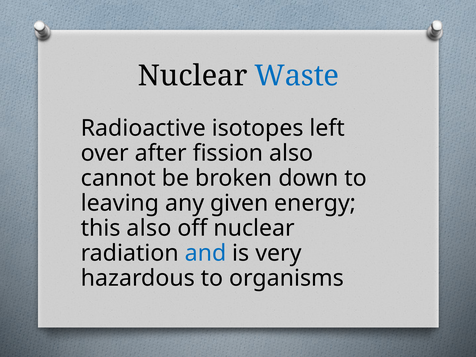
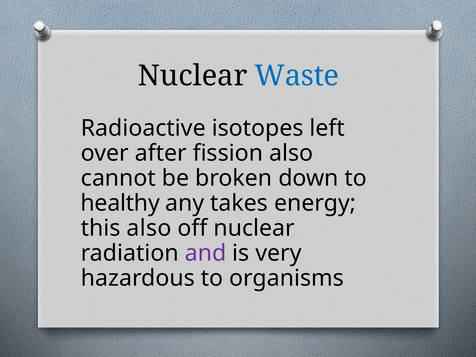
leaving: leaving -> healthy (120, 203)
given: given -> takes (239, 203)
and colour: blue -> purple (206, 253)
